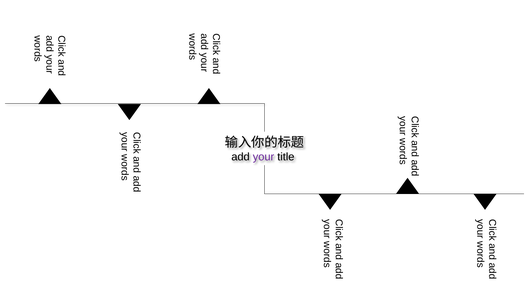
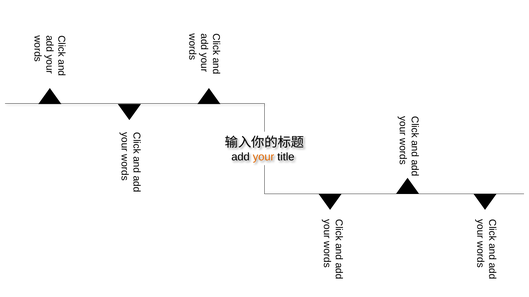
your colour: purple -> orange (264, 157)
